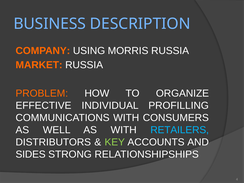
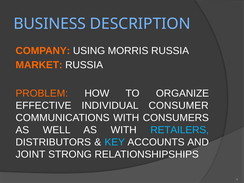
PROFILLING: PROFILLING -> CONSUMER (179, 106)
KEY colour: light green -> light blue (115, 142)
SIDES: SIDES -> JOINT (30, 154)
